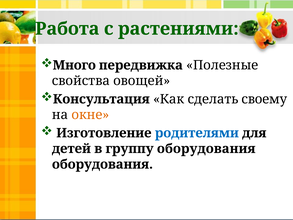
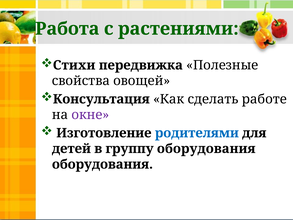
Много: Много -> Стихи (74, 65)
своему: своему -> работе (264, 99)
окне colour: orange -> purple (90, 115)
